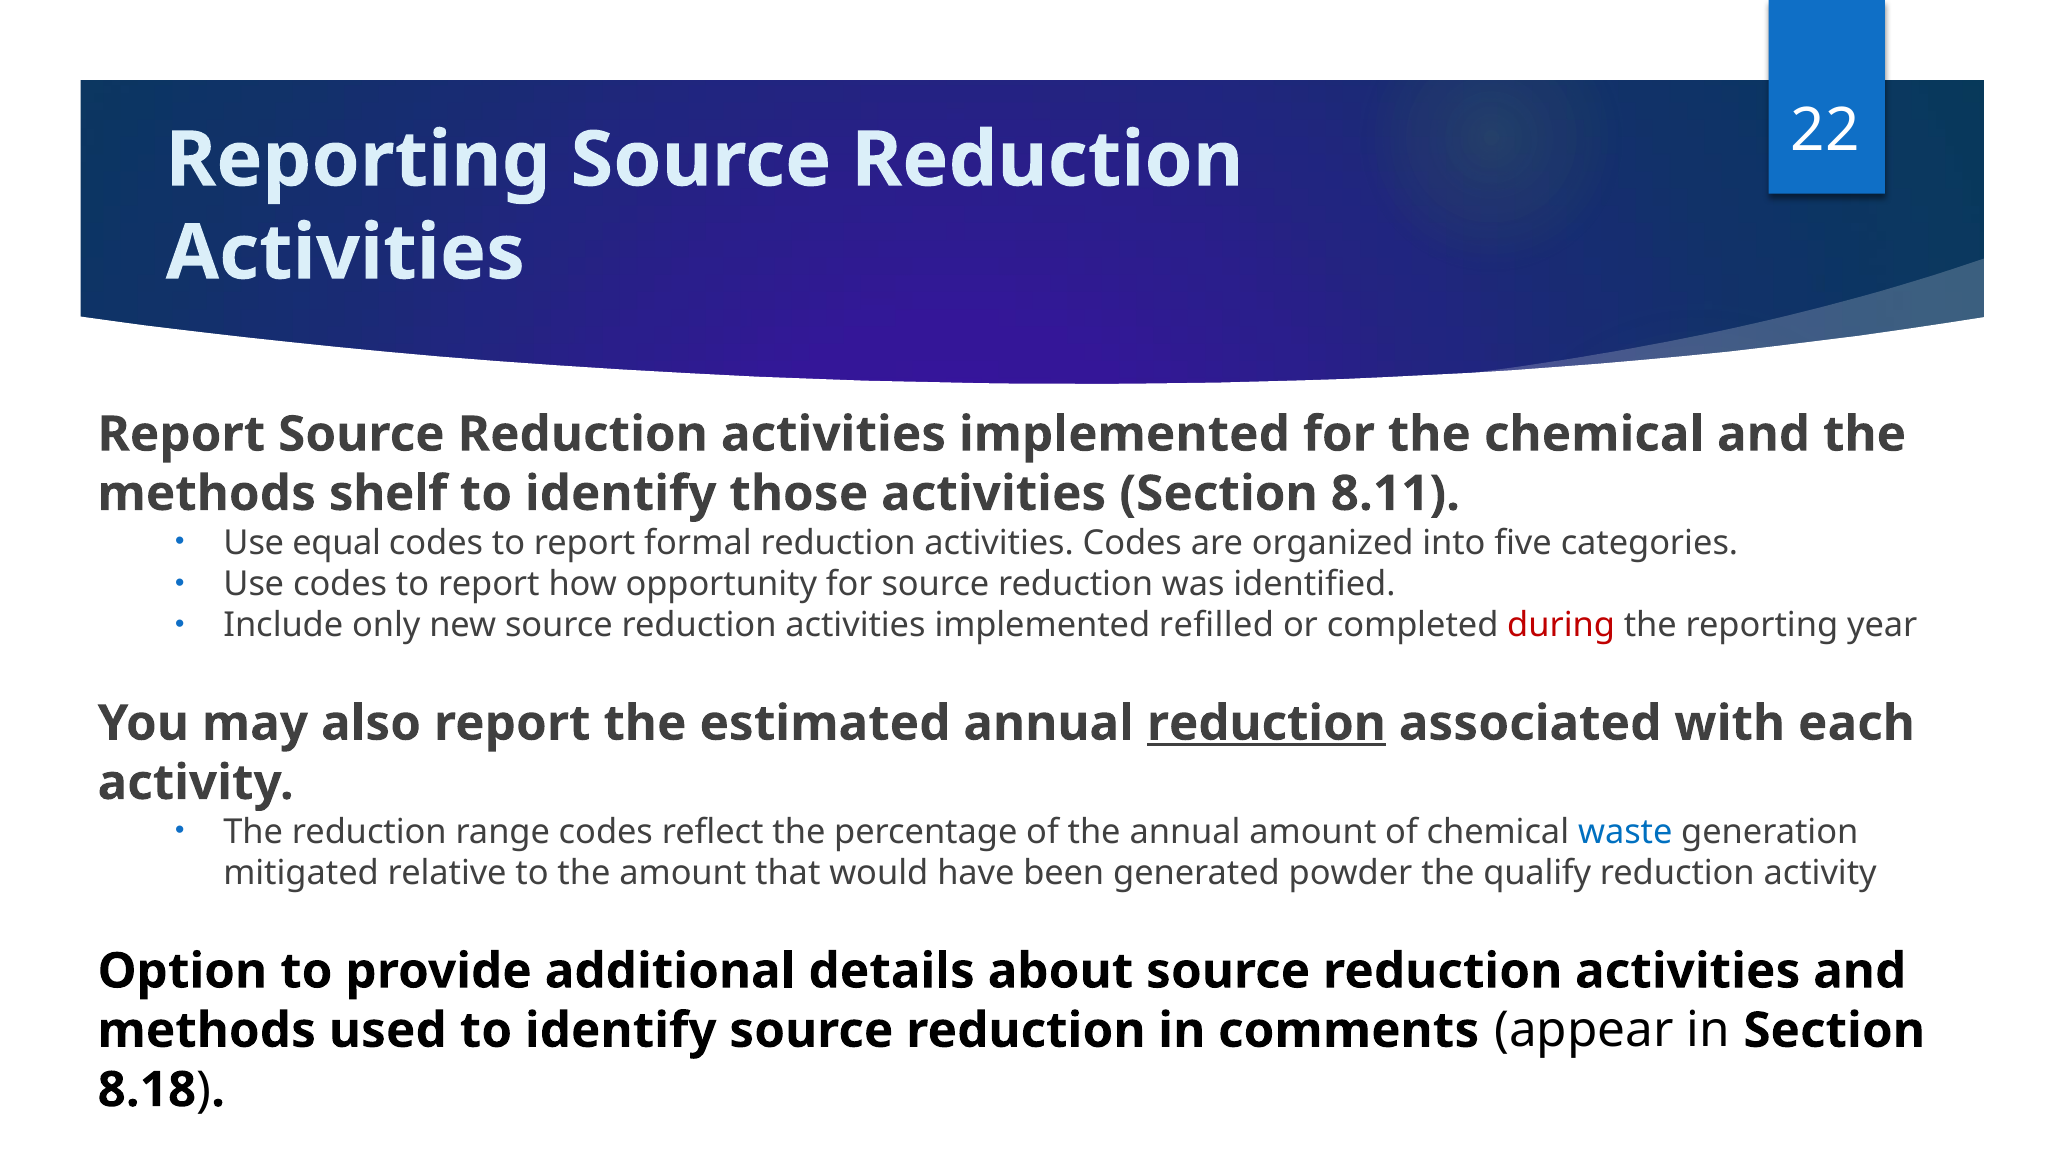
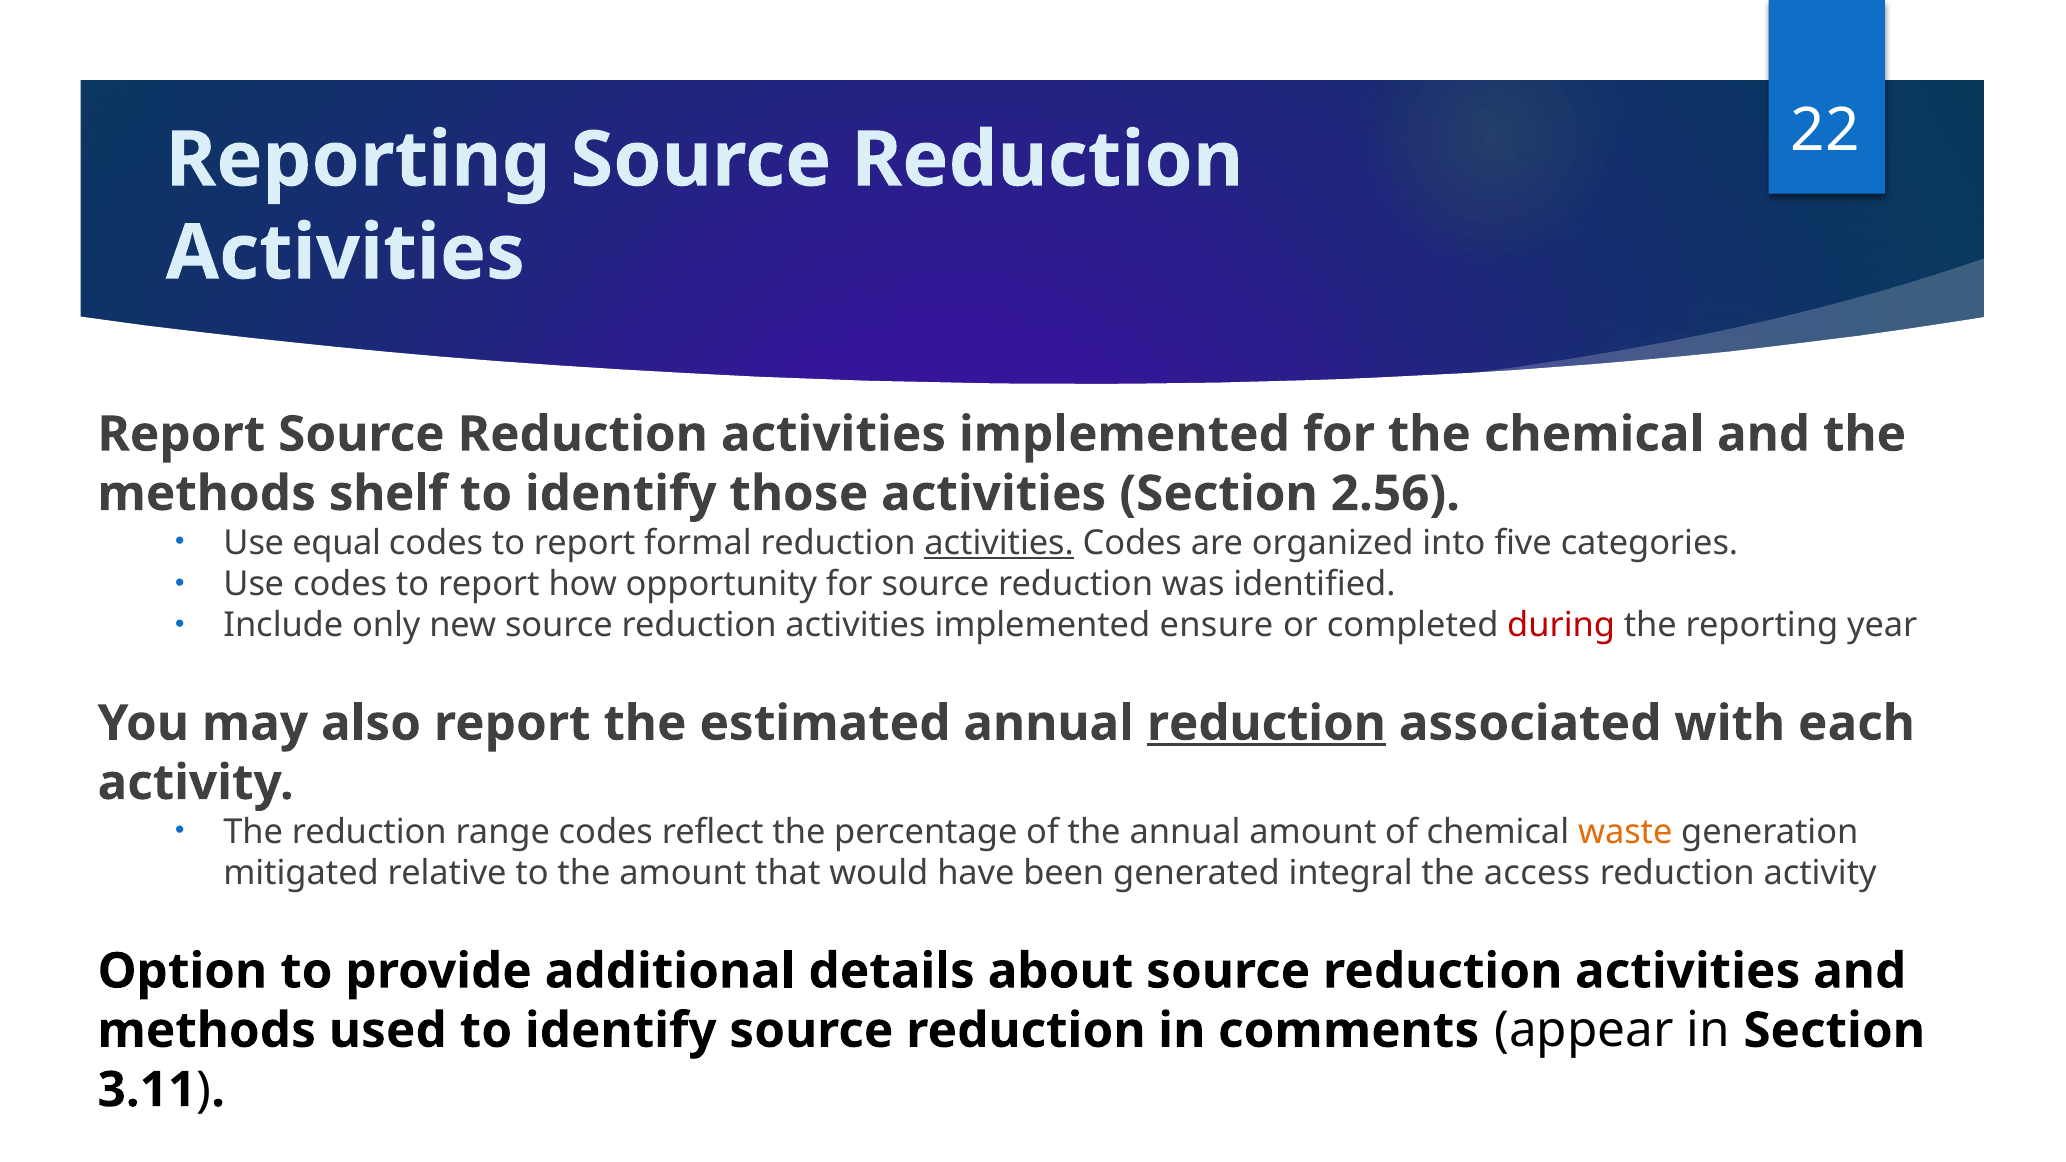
8.11: 8.11 -> 2.56 (1395, 494)
activities underline: none -> present (999, 543)
refilled: refilled -> ensure (1216, 626)
waste colour: blue -> orange (1625, 832)
powder: powder -> integral (1351, 873)
qualify: qualify -> access (1537, 873)
8.18: 8.18 -> 3.11 (147, 1090)
